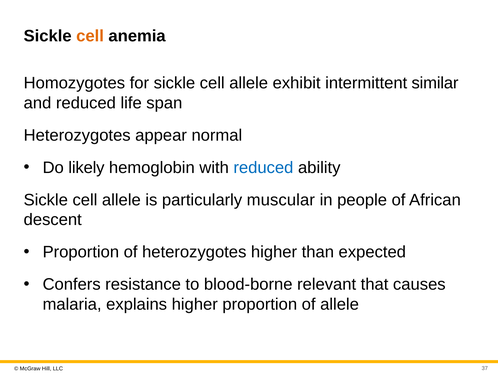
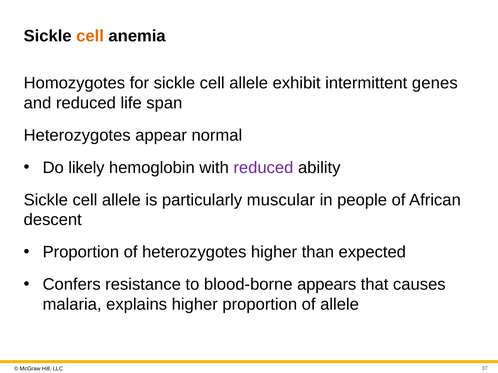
similar: similar -> genes (435, 83)
reduced colour: blue -> purple (263, 168)
relevant: relevant -> appears (327, 285)
